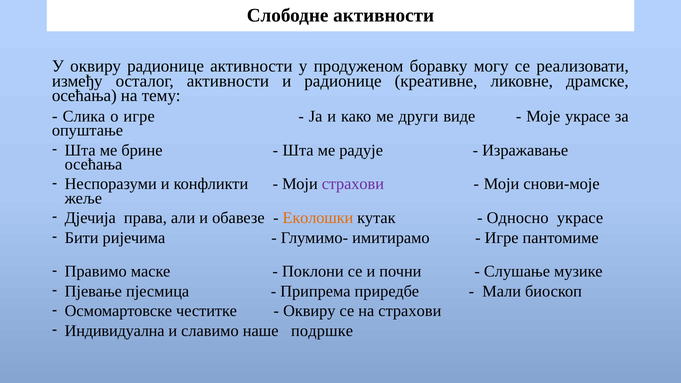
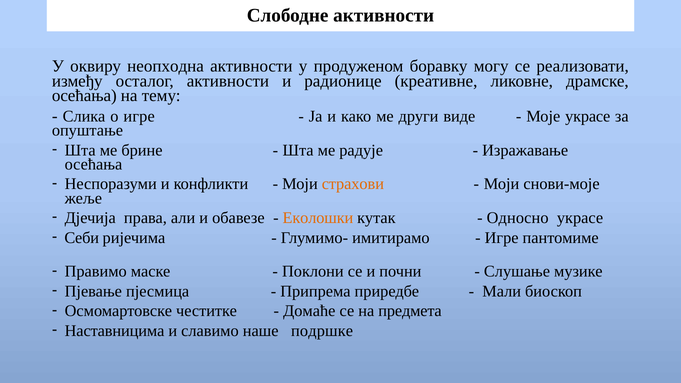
оквиру радионице: радионице -> неопходна (166, 66)
страхови colour: purple -> orange (353, 184)
Бити: Бити -> Себи (82, 238)
Оквиру: Оквиру -> Домаће (309, 311)
на страхови: страхови -> предмета (410, 311)
Индивидуална: Индивидуална -> Наставницима (115, 331)
